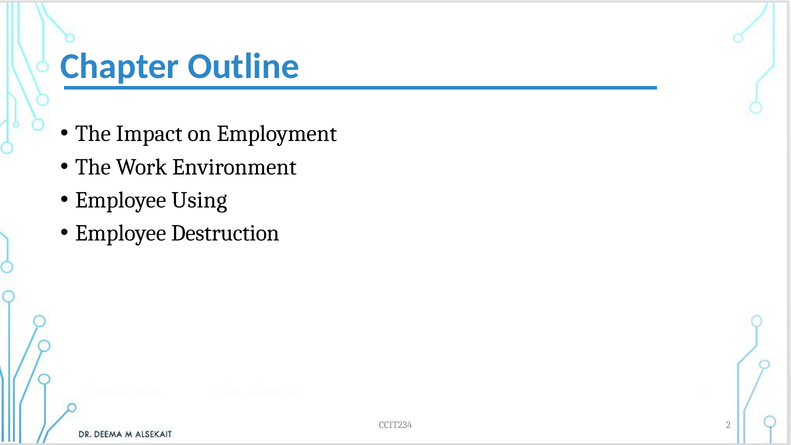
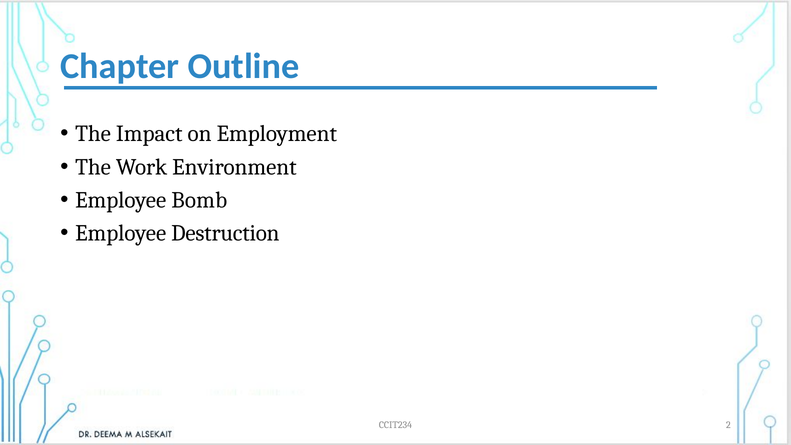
Using: Using -> Bomb (199, 200)
